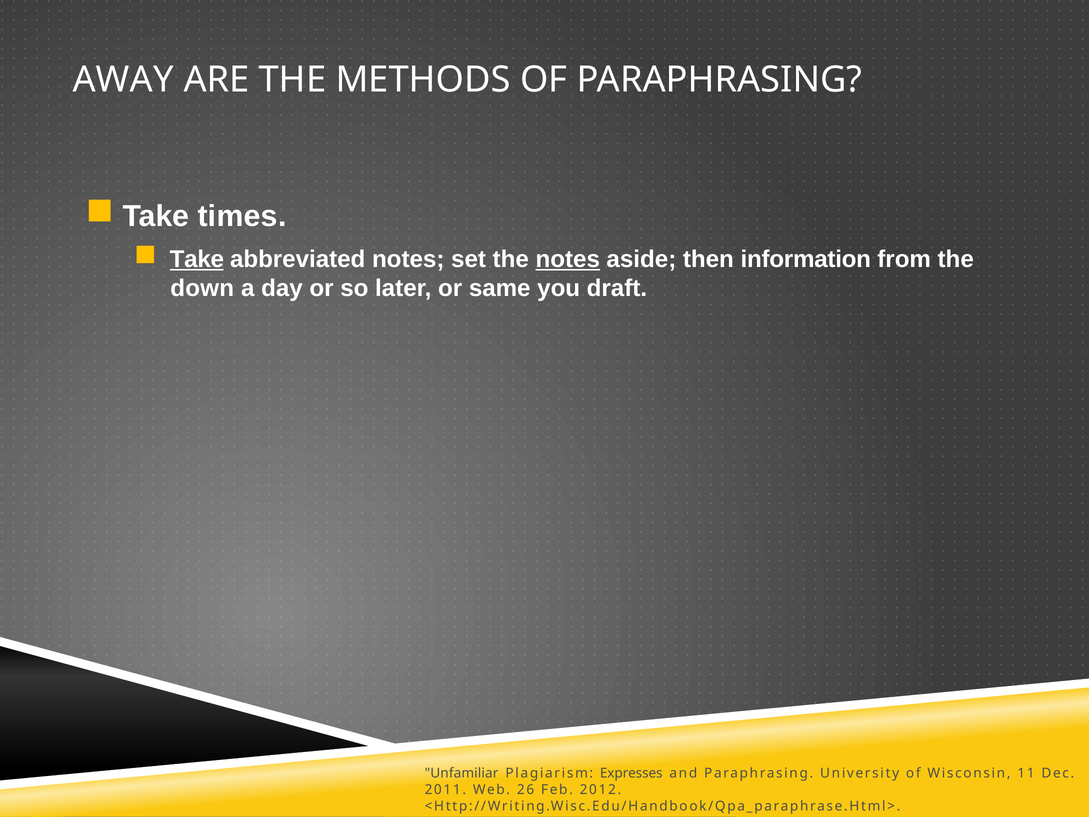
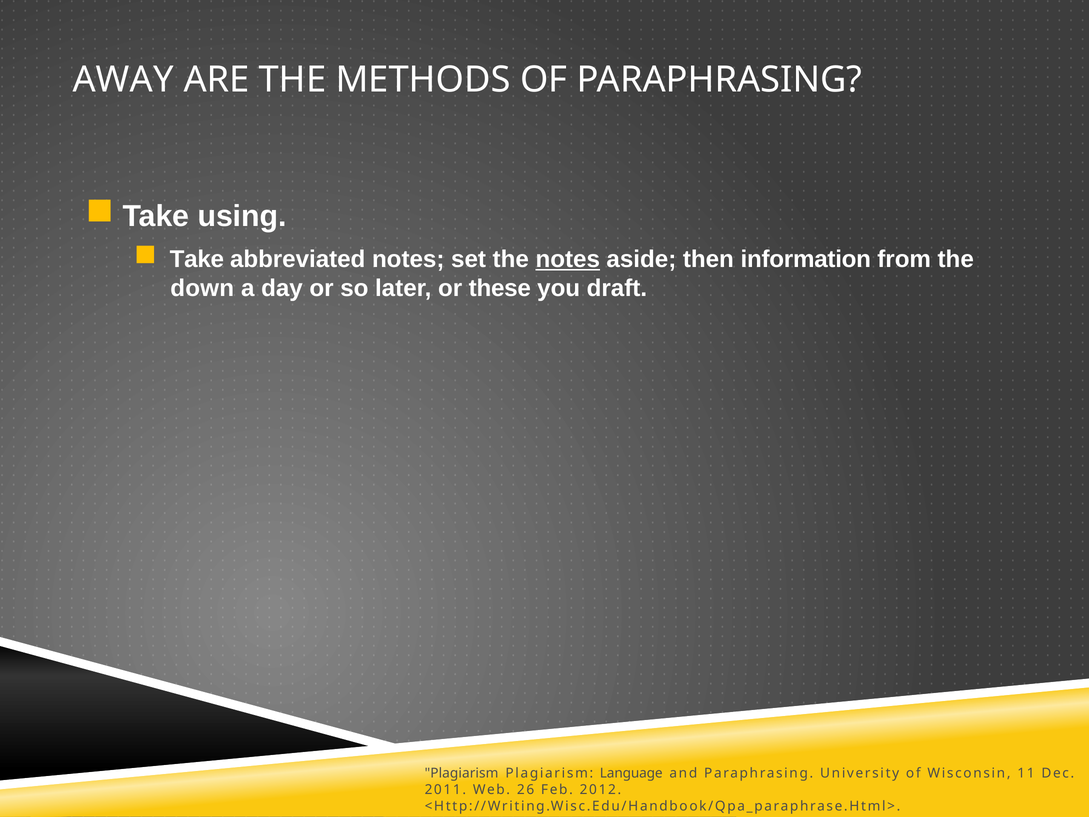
times: times -> using (242, 216)
Take underline: present -> none (197, 259)
same: same -> these (500, 288)
Unfamiliar: Unfamiliar -> Plagiarism (462, 773)
Expresses: Expresses -> Language (631, 773)
